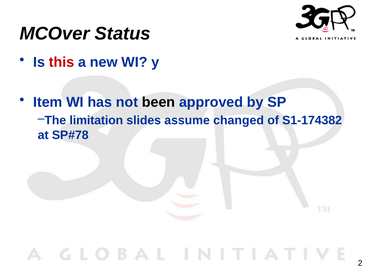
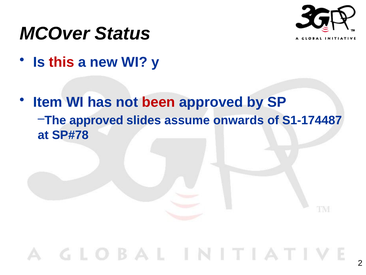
been colour: black -> red (159, 102)
The limitation: limitation -> approved (96, 120)
changed: changed -> onwards (239, 120)
S1-174382: S1-174382 -> S1-174487 (312, 120)
